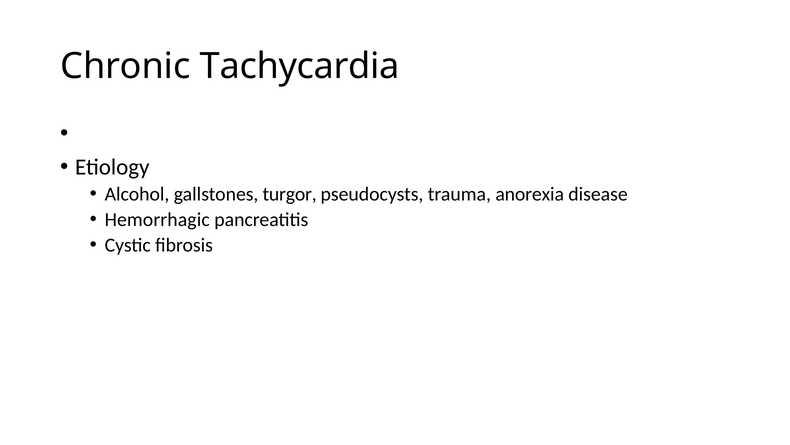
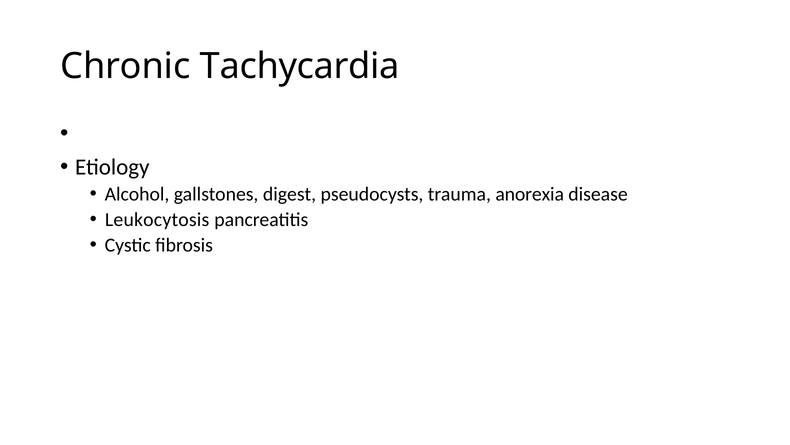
turgor: turgor -> digest (290, 194)
Hemorrhagic: Hemorrhagic -> Leukocytosis (157, 219)
